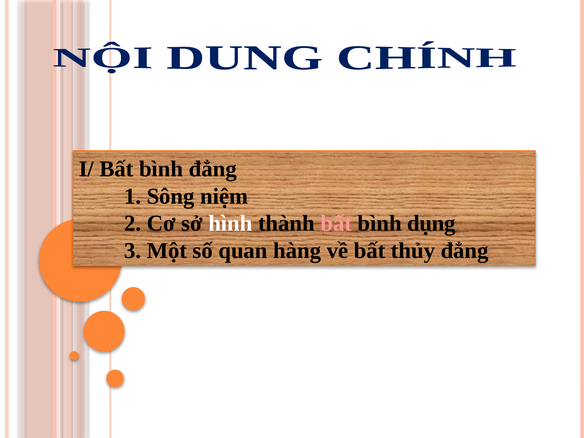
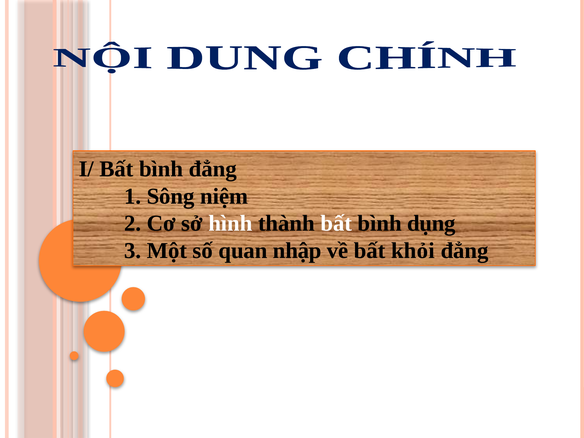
bất colour: pink -> white (336, 223)
hàng: hàng -> nhập (297, 251)
thủy: thủy -> khỏi (413, 251)
